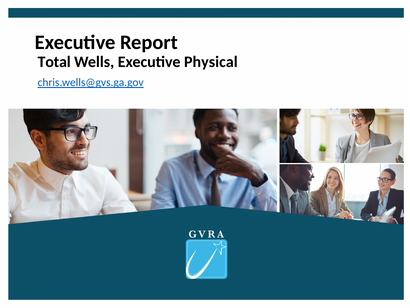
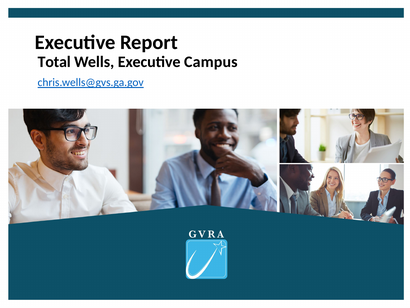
Physical: Physical -> Campus (211, 62)
